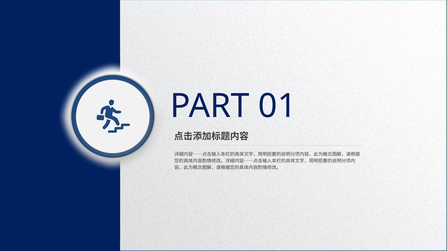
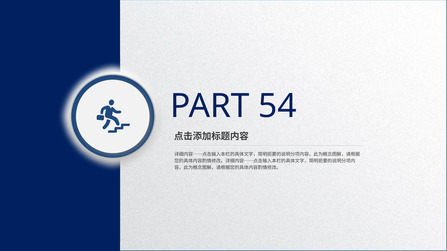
01: 01 -> 54 (277, 106)
